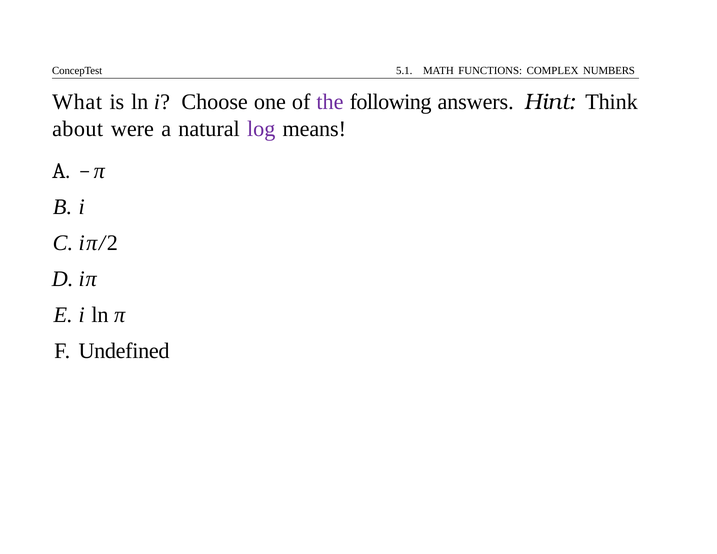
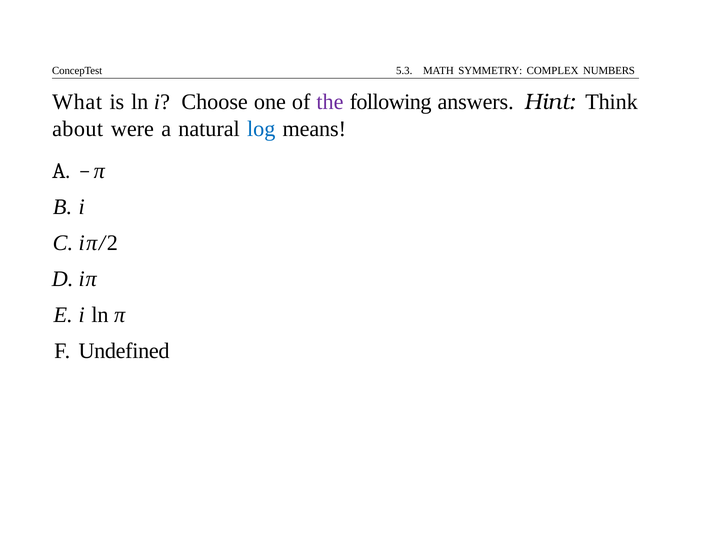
5.1: 5.1 -> 5.3 (404, 71)
FUNCTIONS: FUNCTIONS -> SYMMETRY (490, 71)
log colour: purple -> blue (261, 129)
